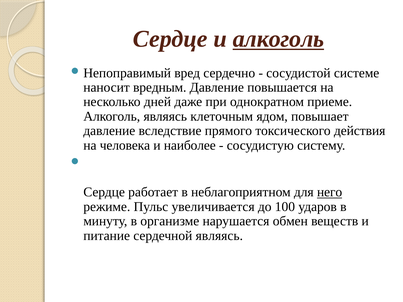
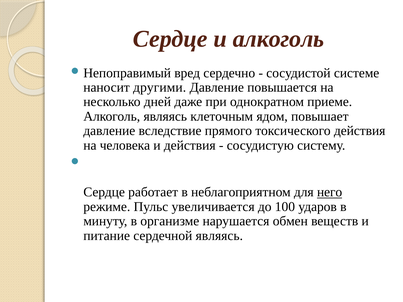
алкоголь underline: present -> none (279, 39)
вредным: вредным -> другими (160, 87)
и наиболее: наиболее -> действия (190, 145)
